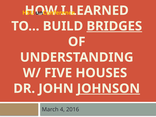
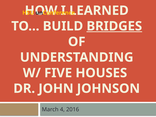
JOHNSON underline: present -> none (108, 89)
